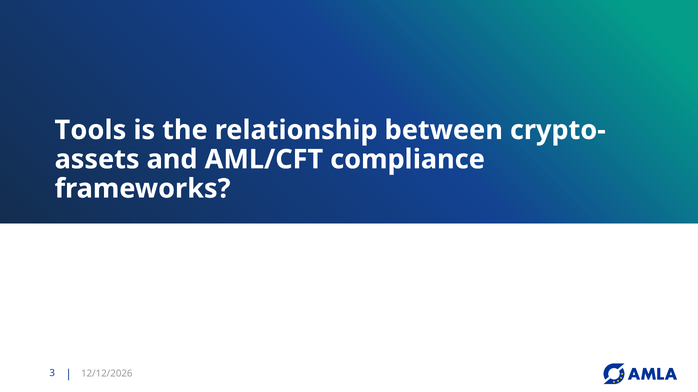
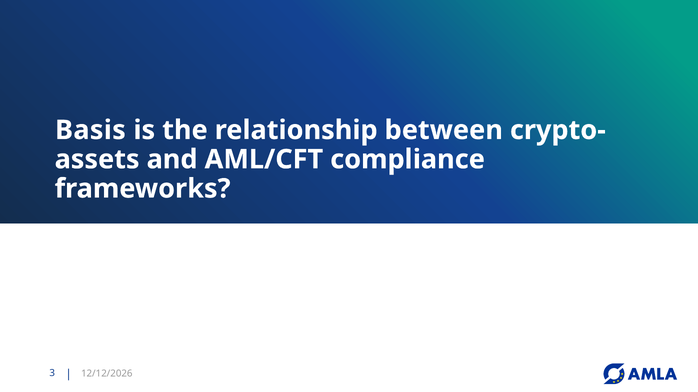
Tools: Tools -> Basis (90, 130)
